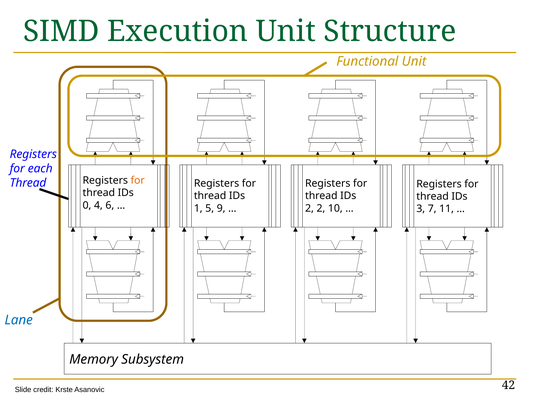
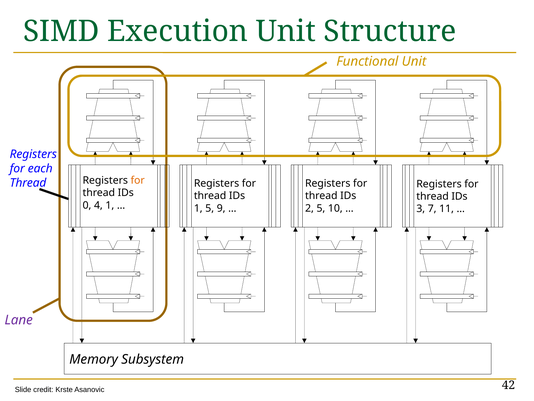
4 6: 6 -> 1 (110, 205)
2 2: 2 -> 5 (321, 208)
Lane colour: blue -> purple (19, 320)
